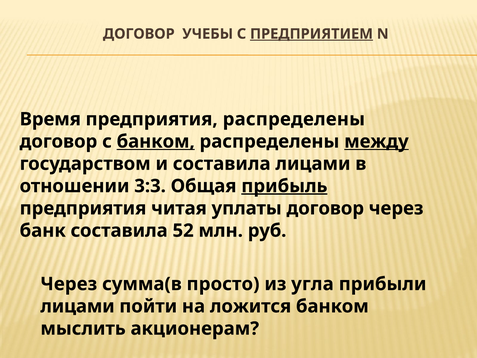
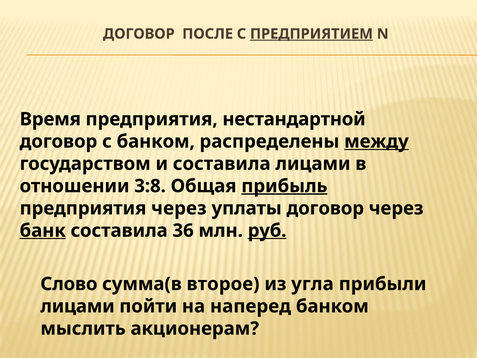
УЧЕБЫ: УЧЕБЫ -> ПОСЛЕ (208, 34)
предприятия распределены: распределены -> нестандартной (294, 119)
банком underline: present -> none (156, 141)
3:3: 3:3 -> 3:8 (150, 186)
предприятия читая: читая -> через (179, 208)
банк underline: none -> present (43, 230)
52: 52 -> 36 (183, 230)
руб underline: none -> present (267, 230)
Через: Через -> Слово (69, 284)
просто: просто -> второе (223, 284)
ложится: ложится -> наперед (250, 306)
